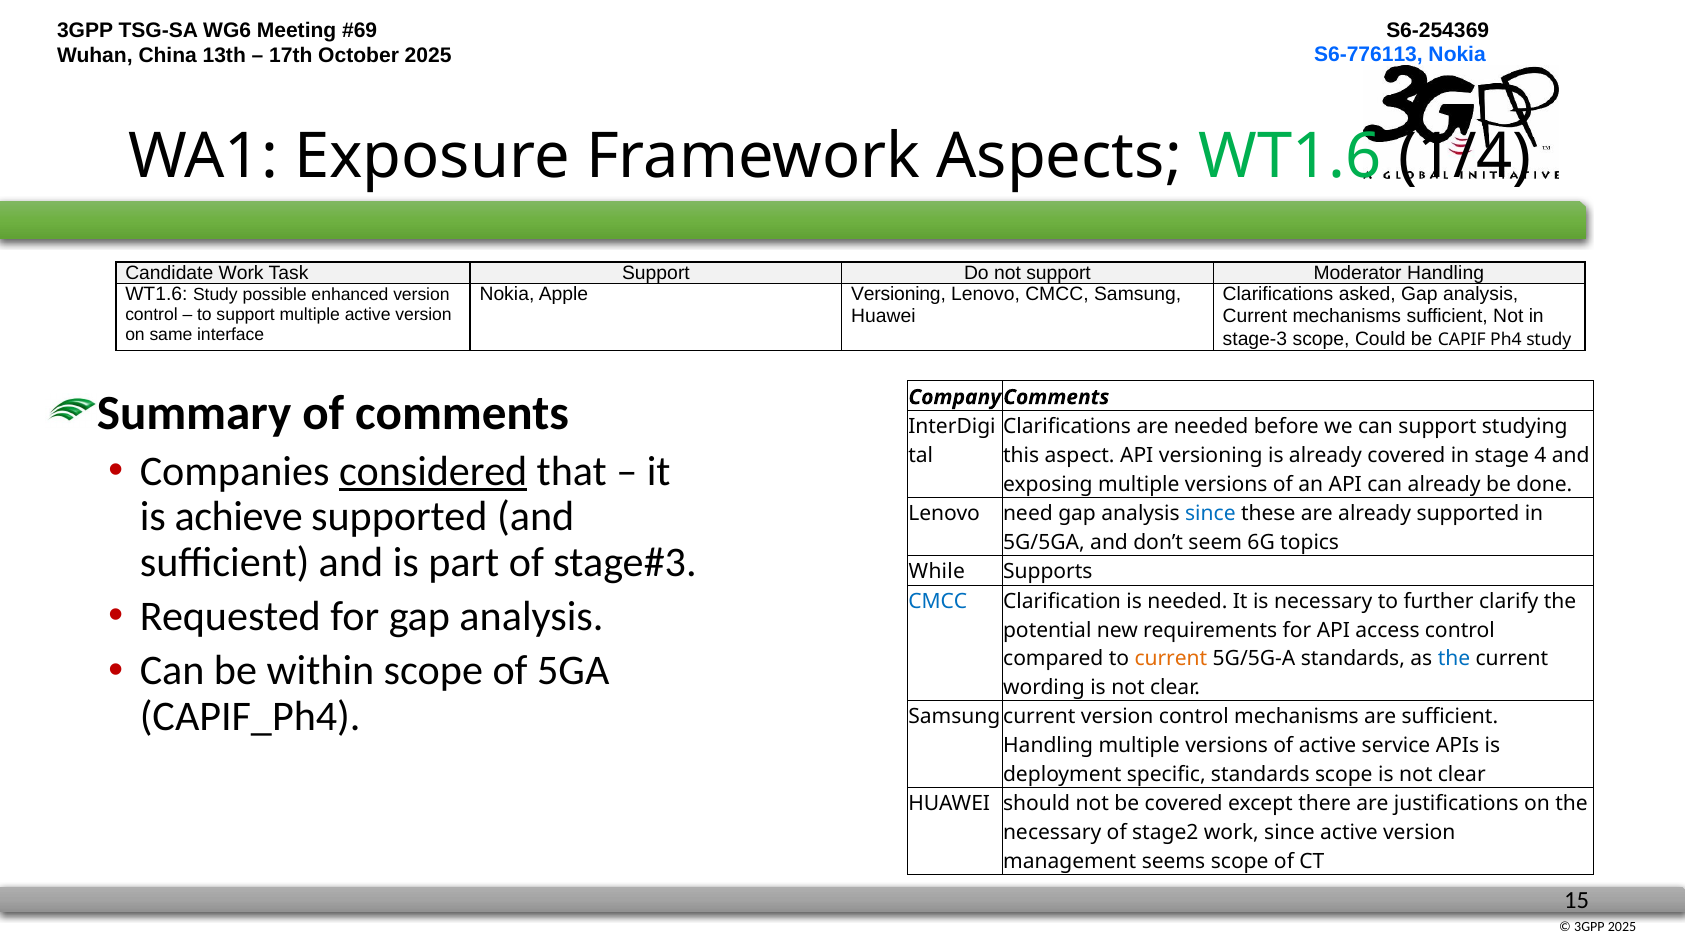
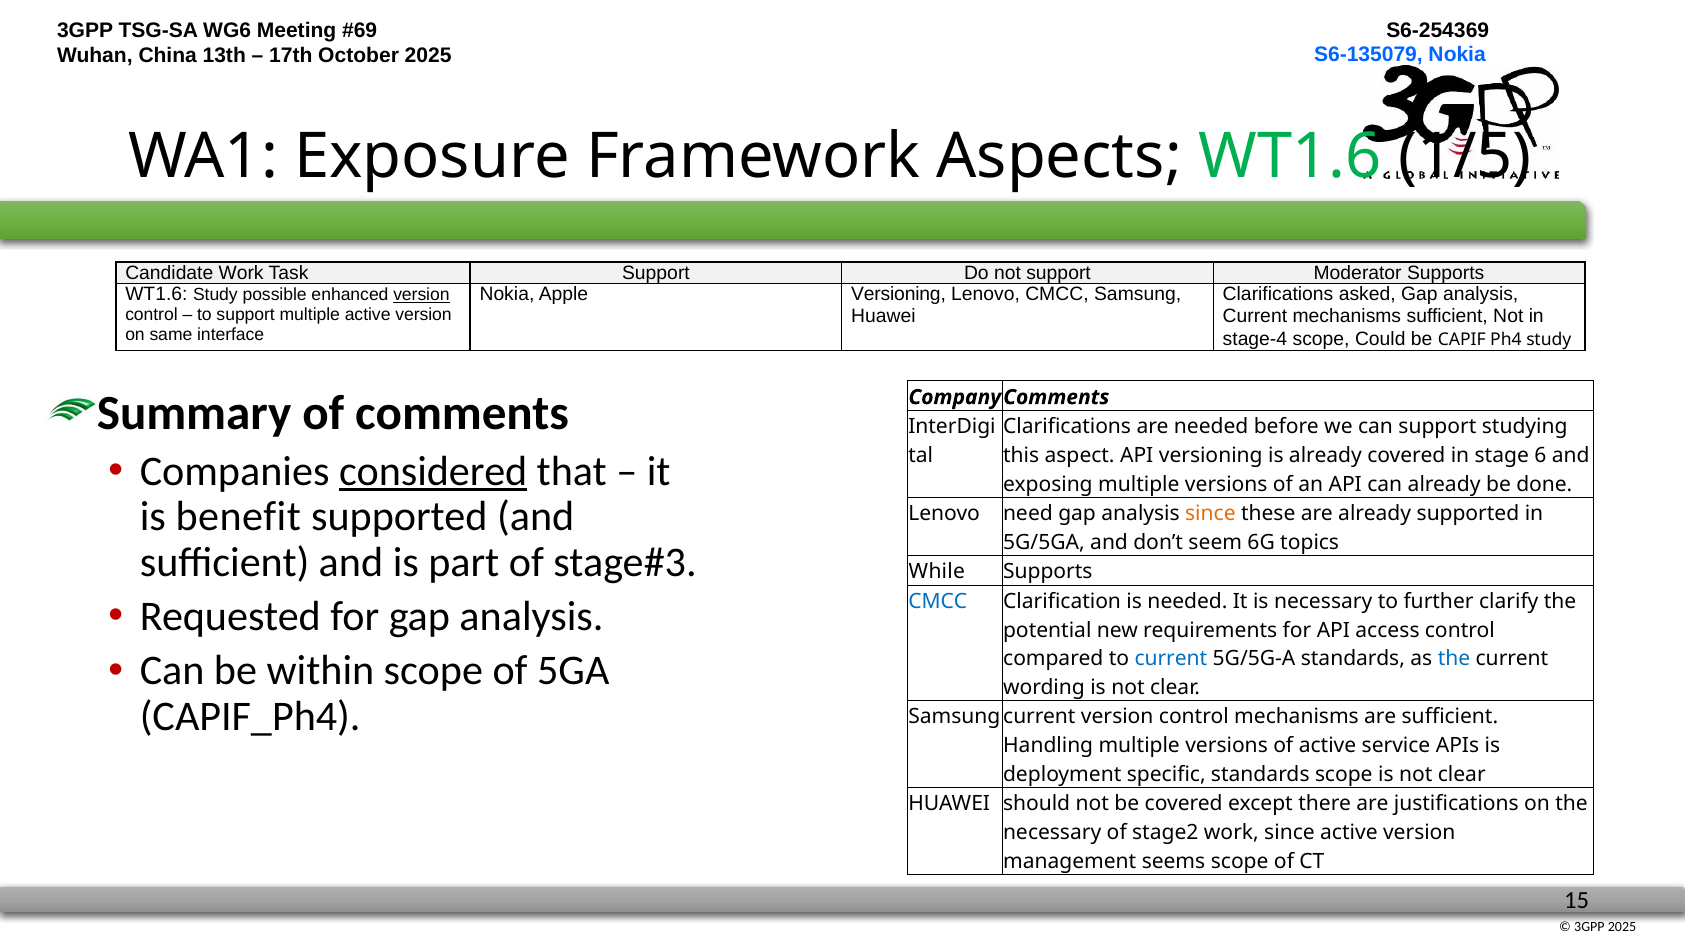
S6-776113: S6-776113 -> S6-135079 (1368, 54)
1/4: 1/4 -> 1/5 (1465, 157)
Moderator Handling: Handling -> Supports (1446, 273)
version underline: none -> present (421, 295)
stage-3: stage-3 -> stage-4 (1255, 339)
4: 4 -> 6 (1540, 455)
achieve: achieve -> benefit (238, 517)
since colour: blue -> orange (1210, 514)
current colour: orange -> blue (1171, 659)
